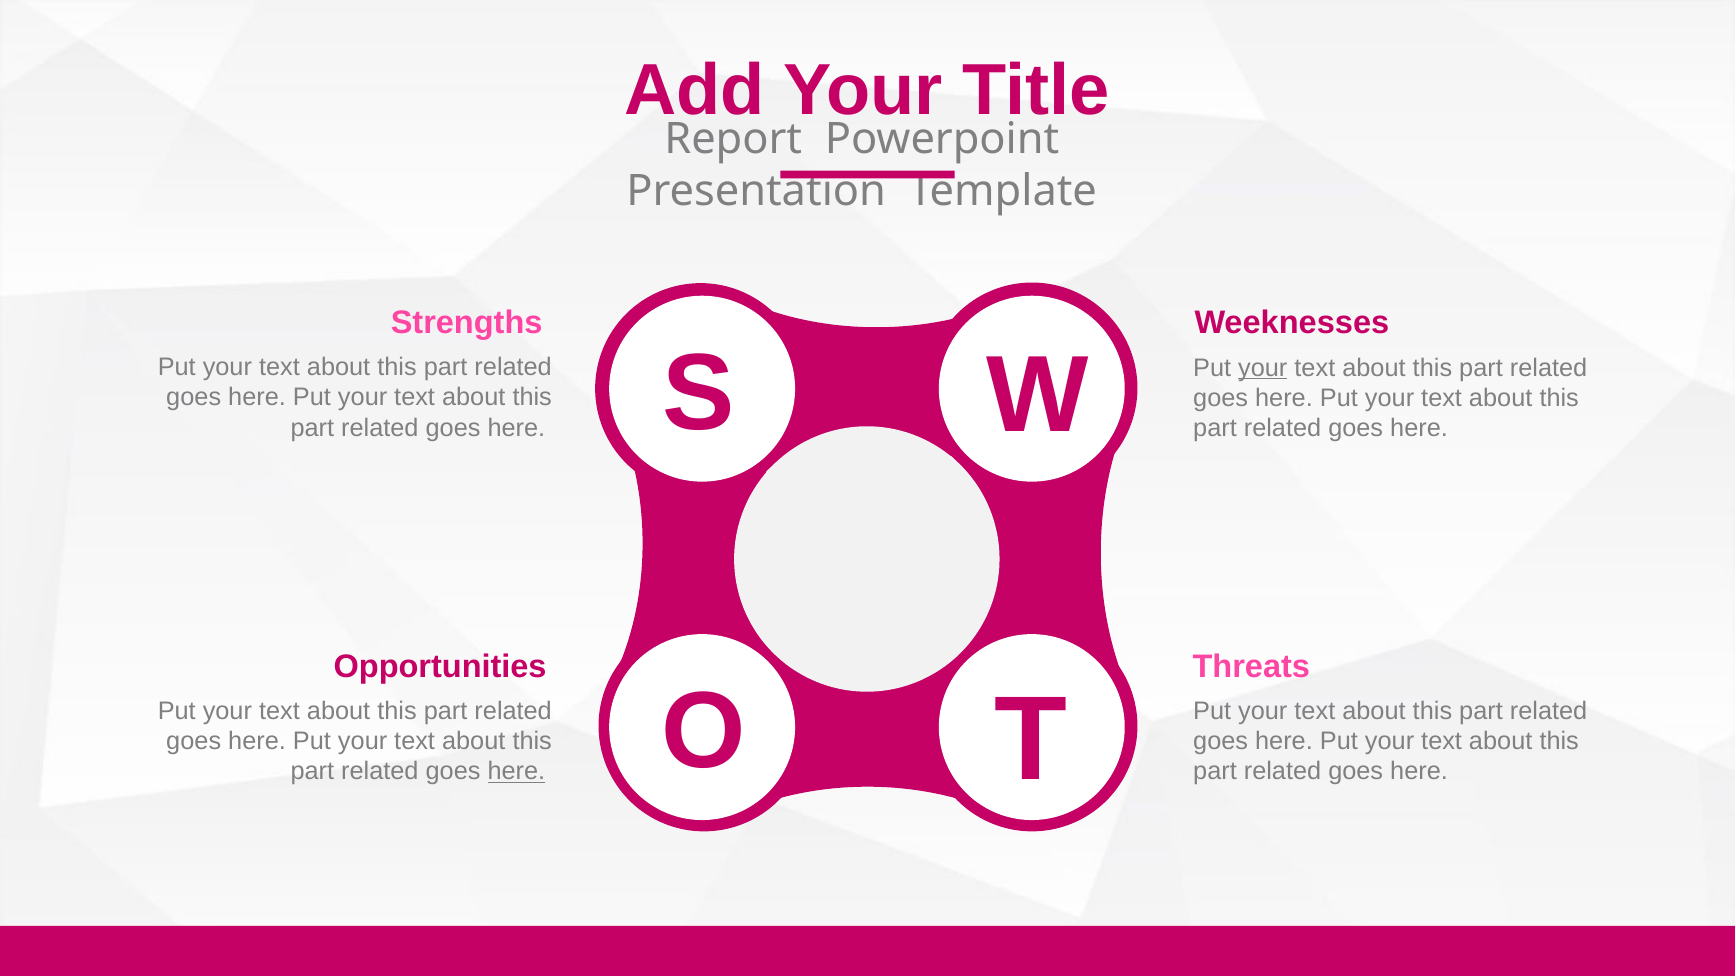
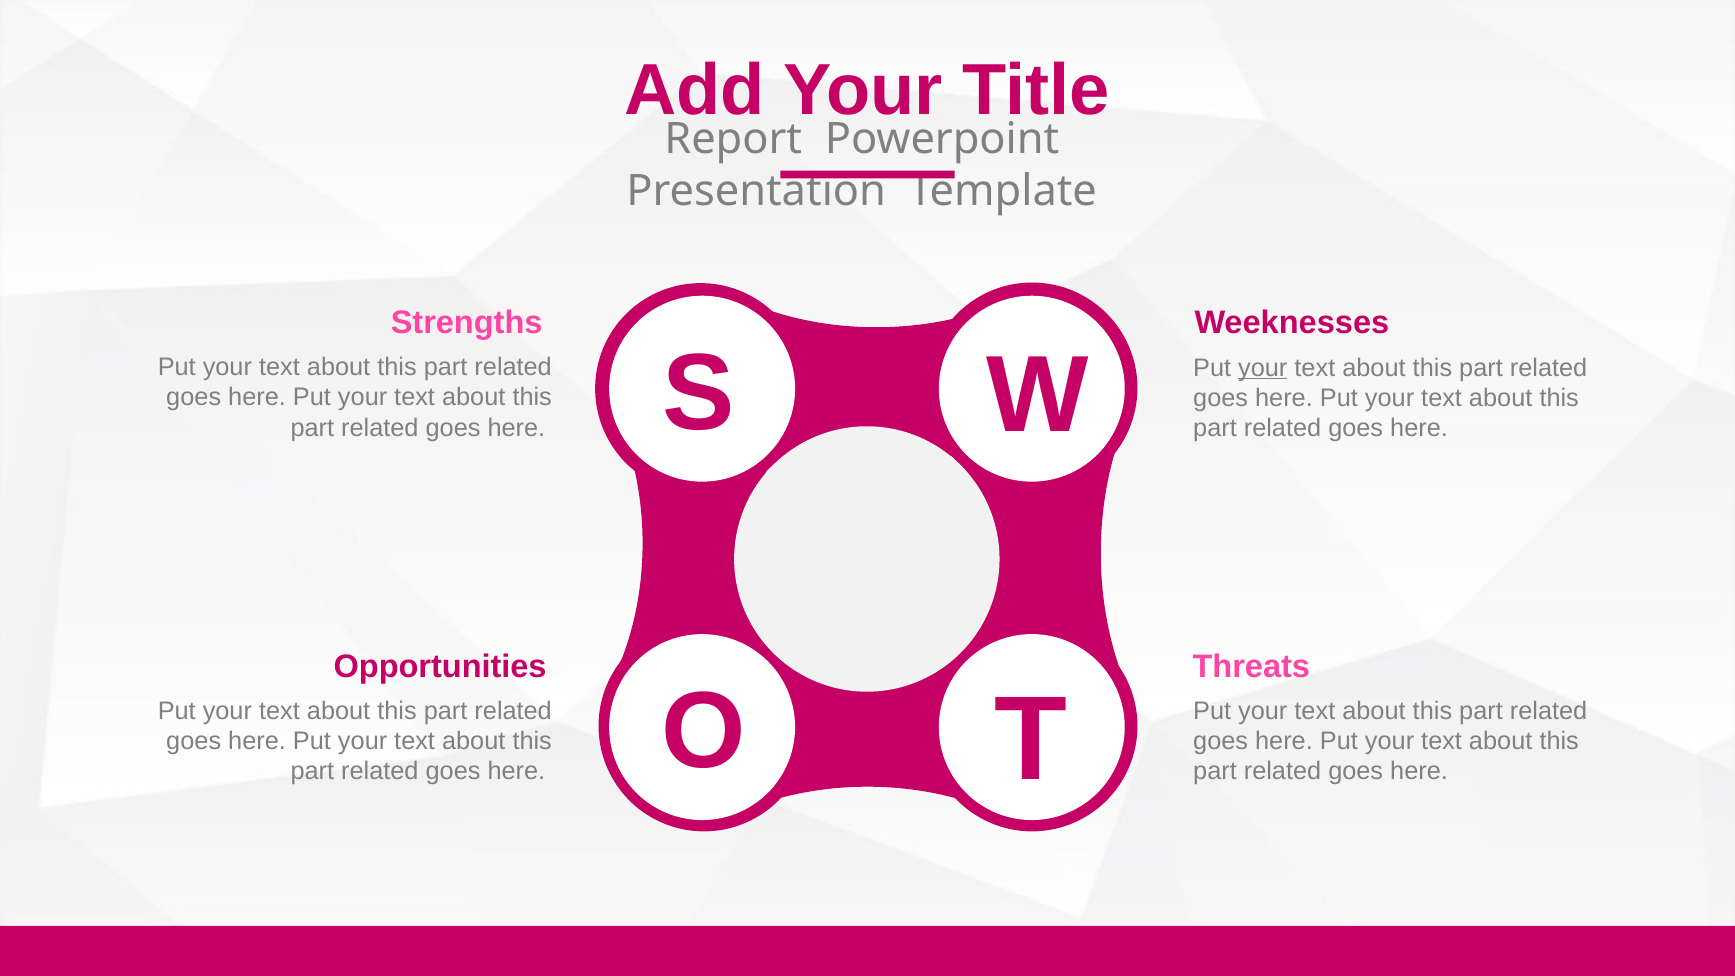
here underline: present -> none (516, 772)
